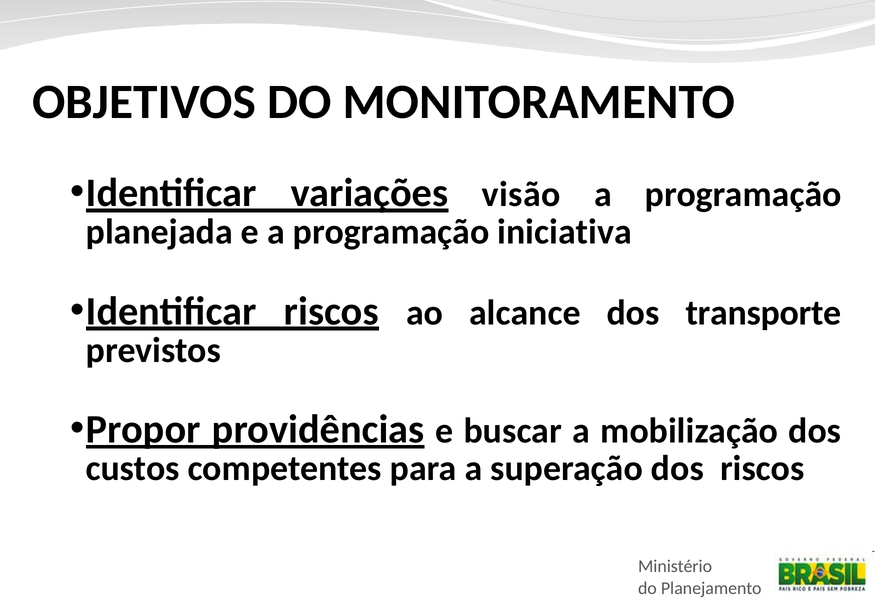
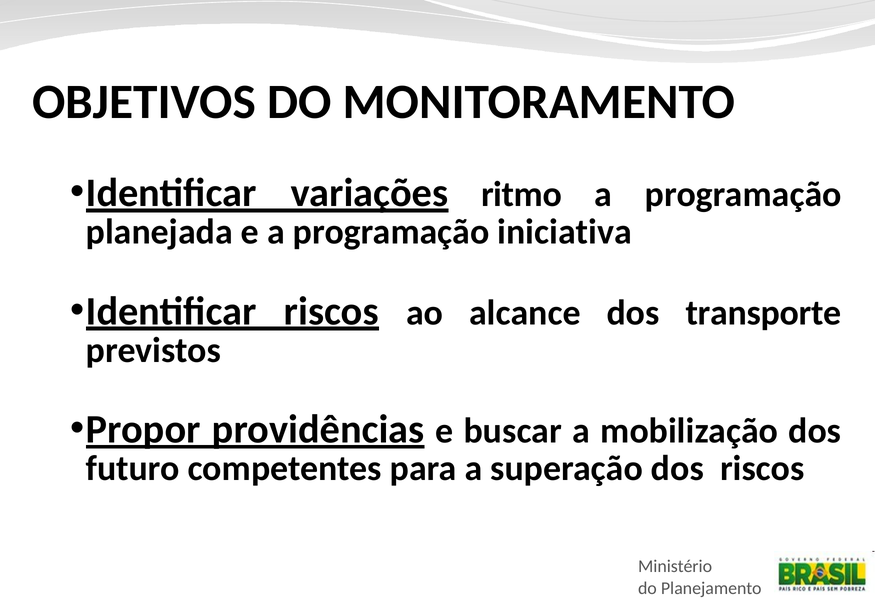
visão: visão -> ritmo (522, 194)
custos: custos -> futuro (133, 468)
